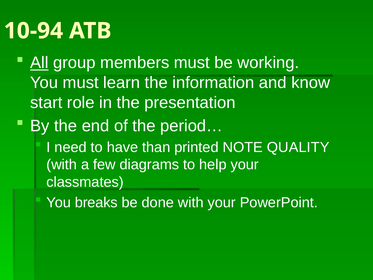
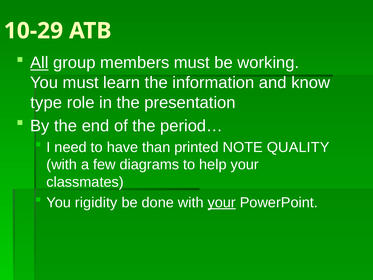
10-94: 10-94 -> 10-29 (33, 31)
start: start -> type (46, 103)
breaks: breaks -> rigidity (96, 202)
your underline: none -> present (222, 202)
